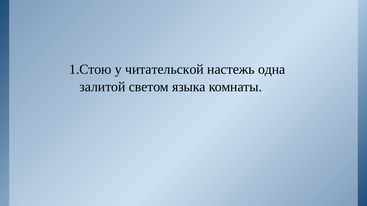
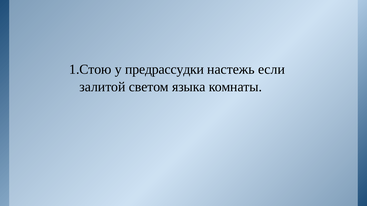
читательской: читательской -> предрассудки (165, 69)
одна: одна -> если (272, 69)
